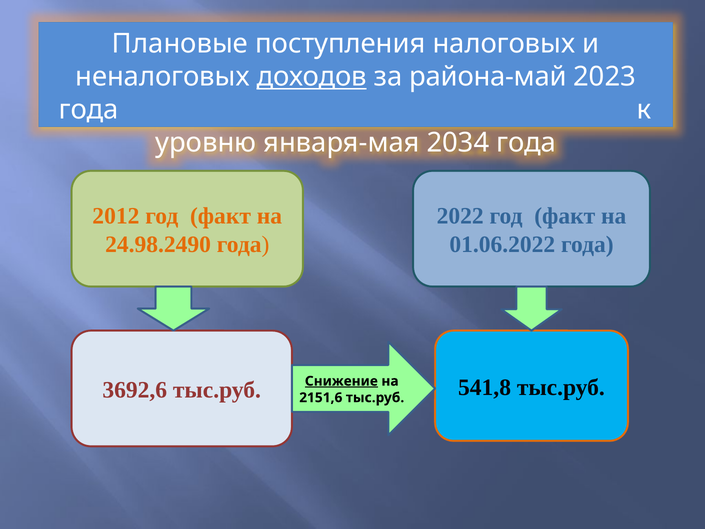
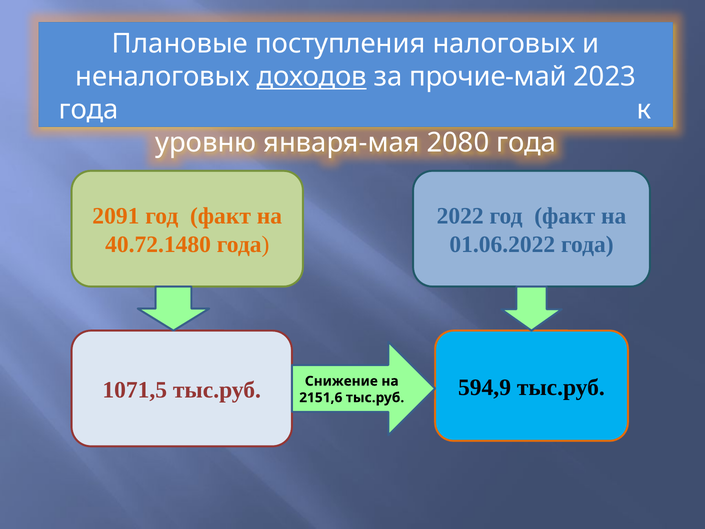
района-май: района-май -> прочие-май (488, 77)
2034: 2034 -> 2080 (458, 143)
2012: 2012 -> 2091 (116, 216)
24.98.2490: 24.98.2490 -> 40.72.1480 (158, 244)
Снижение underline: present -> none (341, 381)
3692,6: 3692,6 -> 1071,5 (135, 390)
541,8: 541,8 -> 594,9 (485, 387)
